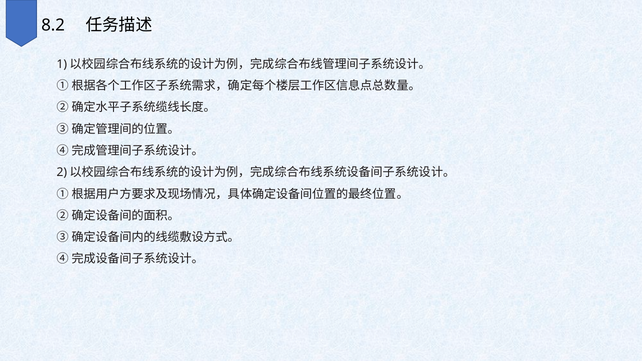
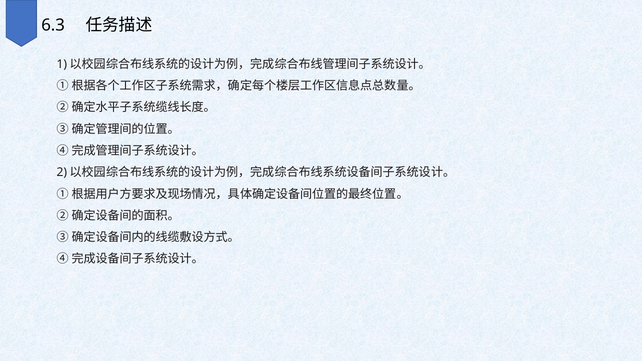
8.2: 8.2 -> 6.3 (53, 25)
